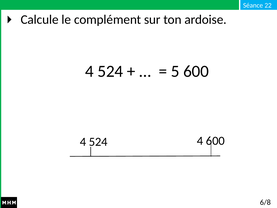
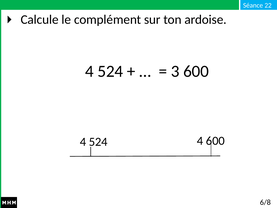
5: 5 -> 3 (175, 71)
